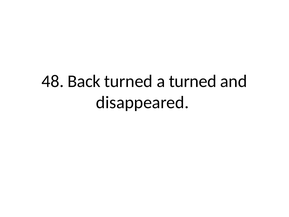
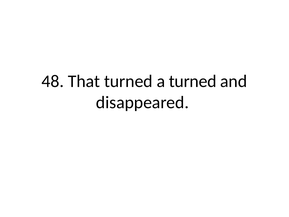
Back: Back -> That (84, 81)
